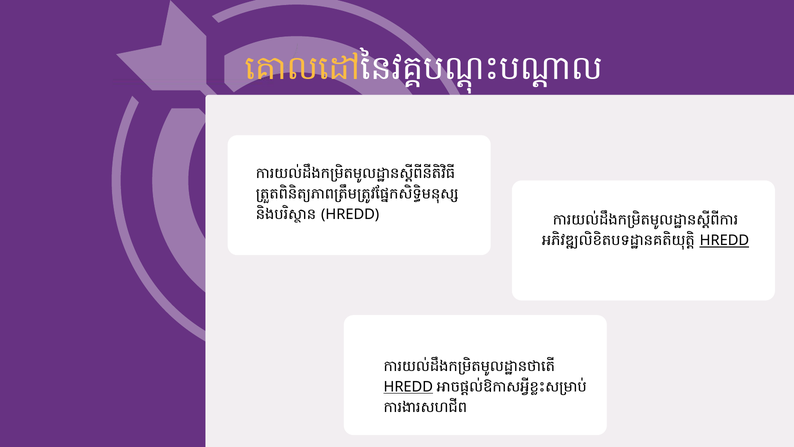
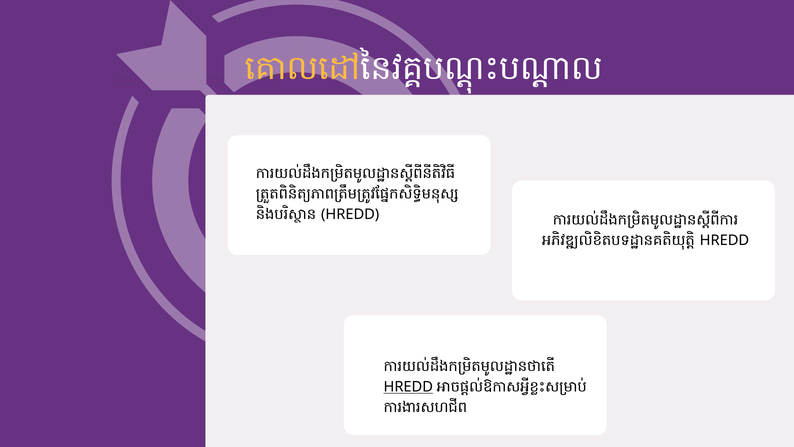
HREDD underline: present -> none (724, 240)
